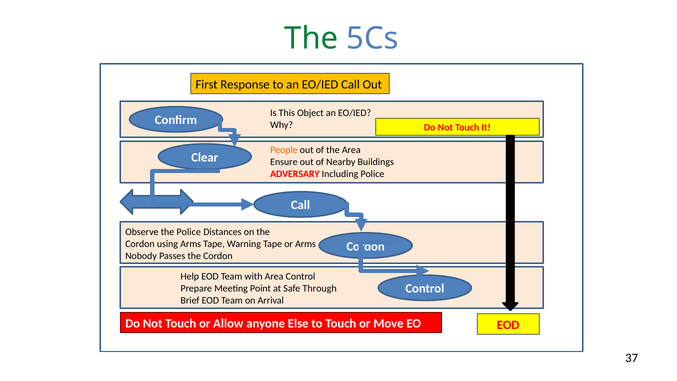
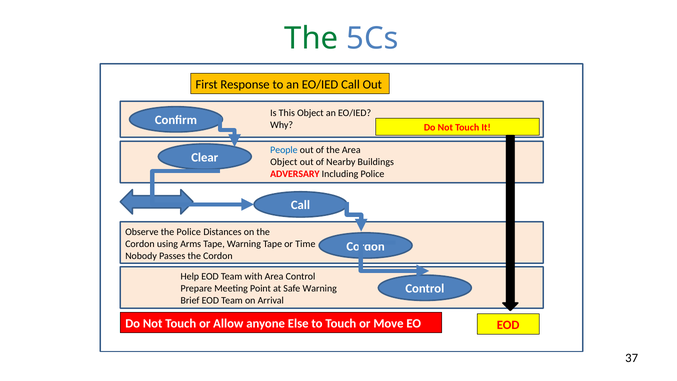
People colour: orange -> blue (284, 150)
Ensure: Ensure -> Object (284, 162)
or Arms: Arms -> Time (305, 244)
Safe Through: Through -> Warning (320, 288)
